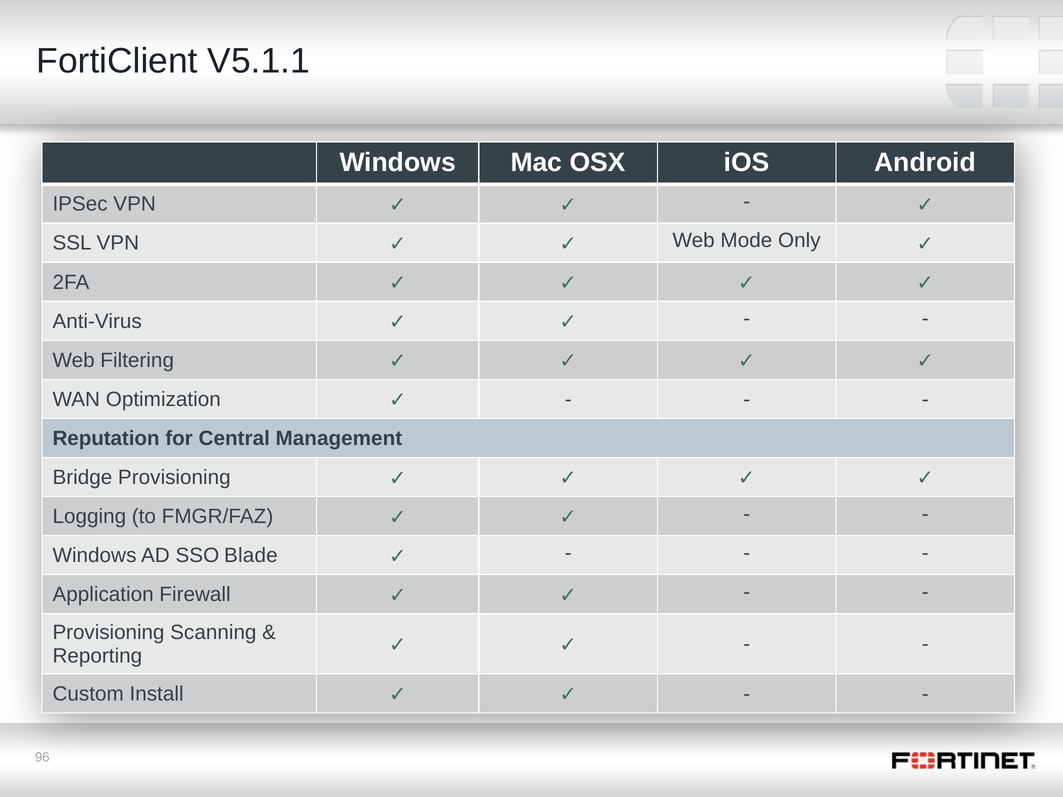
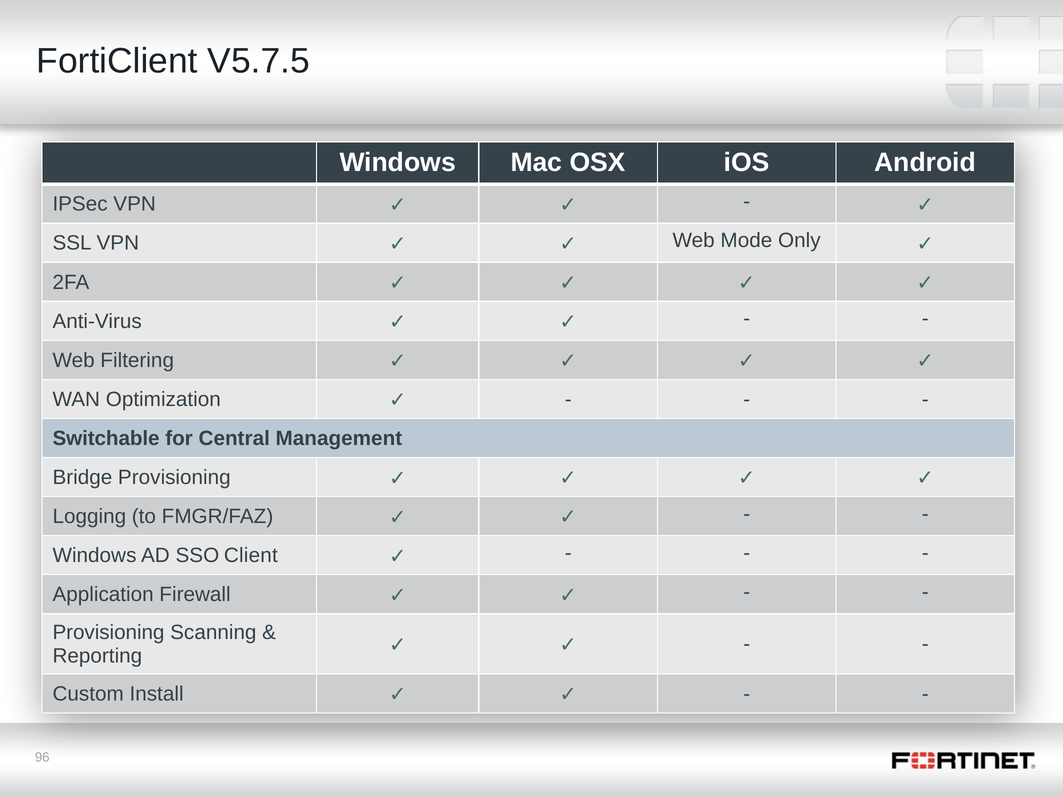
V5.1.1: V5.1.1 -> V5.7.5 (259, 61)
Reputation: Reputation -> Switchable (106, 438)
Blade: Blade -> Client (251, 556)
